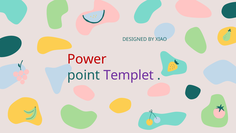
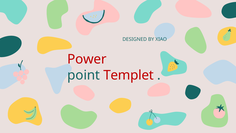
Templet colour: purple -> red (129, 75)
